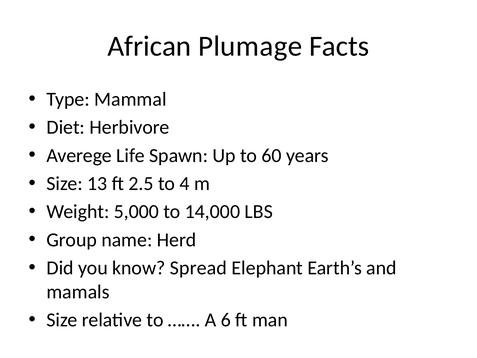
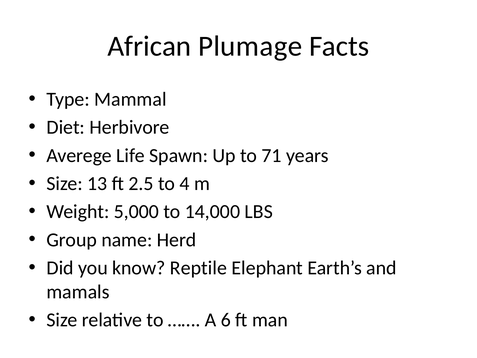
60: 60 -> 71 (272, 155)
Spread: Spread -> Reptile (198, 268)
